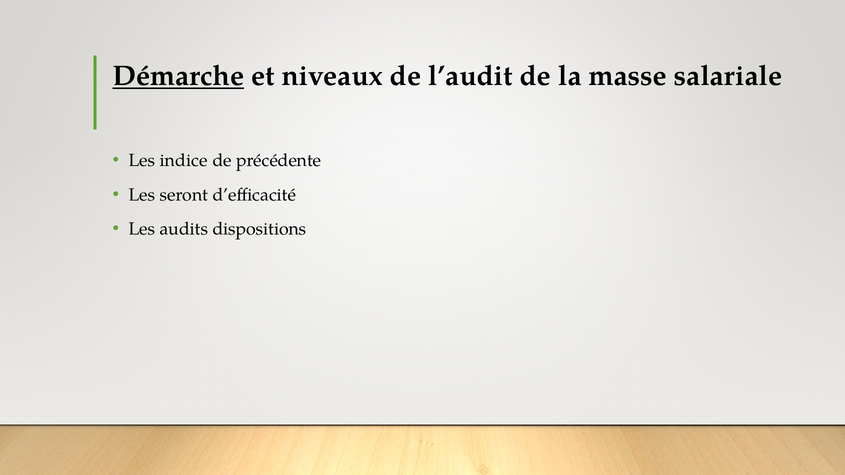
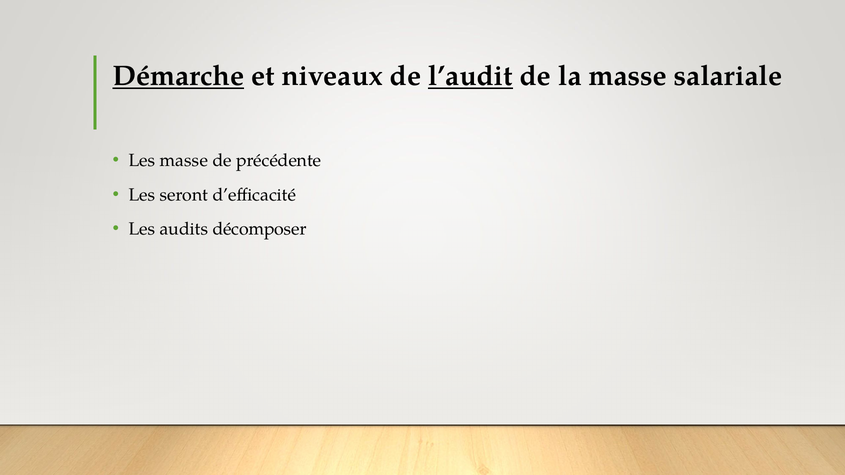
l’audit underline: none -> present (470, 76)
Les indice: indice -> masse (184, 161)
dispositions: dispositions -> décomposer (260, 229)
